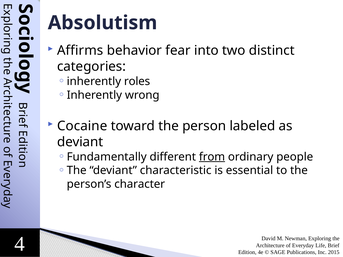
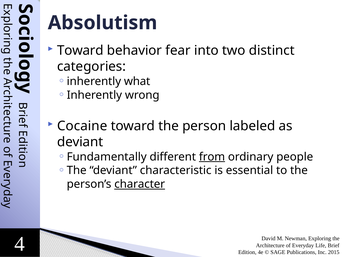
Affirms: Affirms -> Toward (80, 51)
roles: roles -> what (137, 81)
character underline: none -> present (140, 184)
